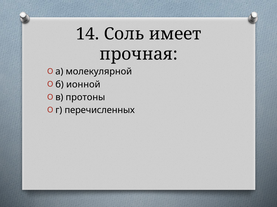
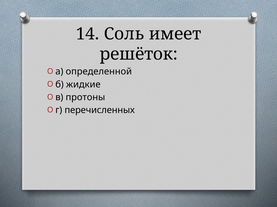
прочная: прочная -> решёток (139, 54)
молекулярной: молекулярной -> определенной (99, 72)
ионной: ионной -> жидкие (83, 85)
